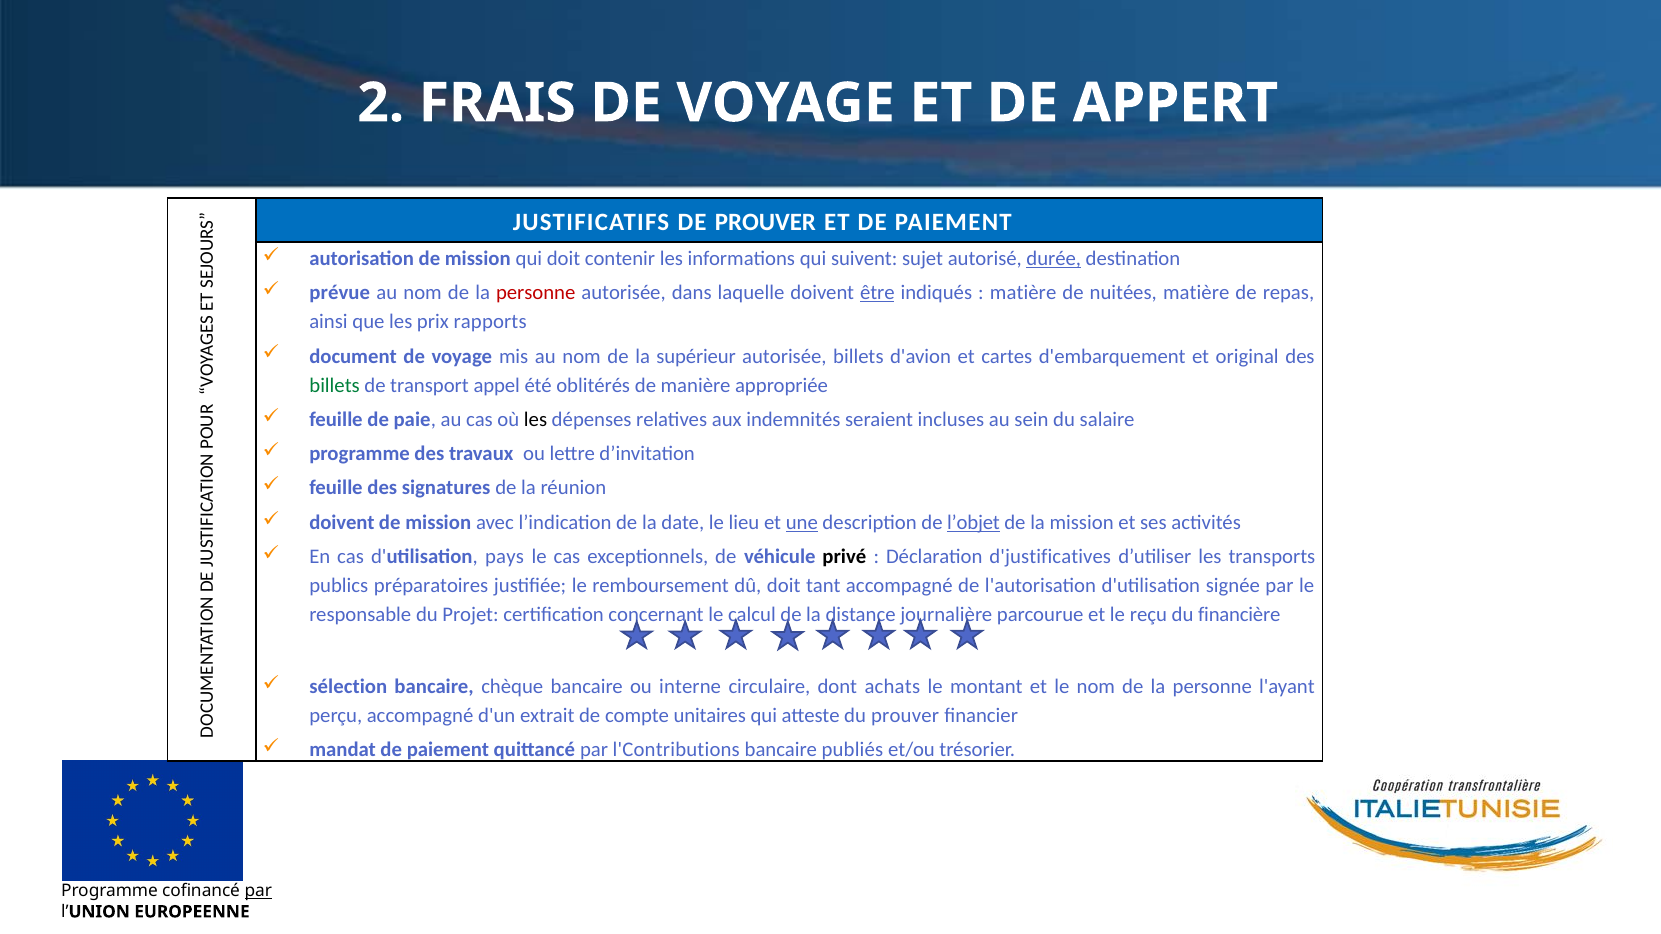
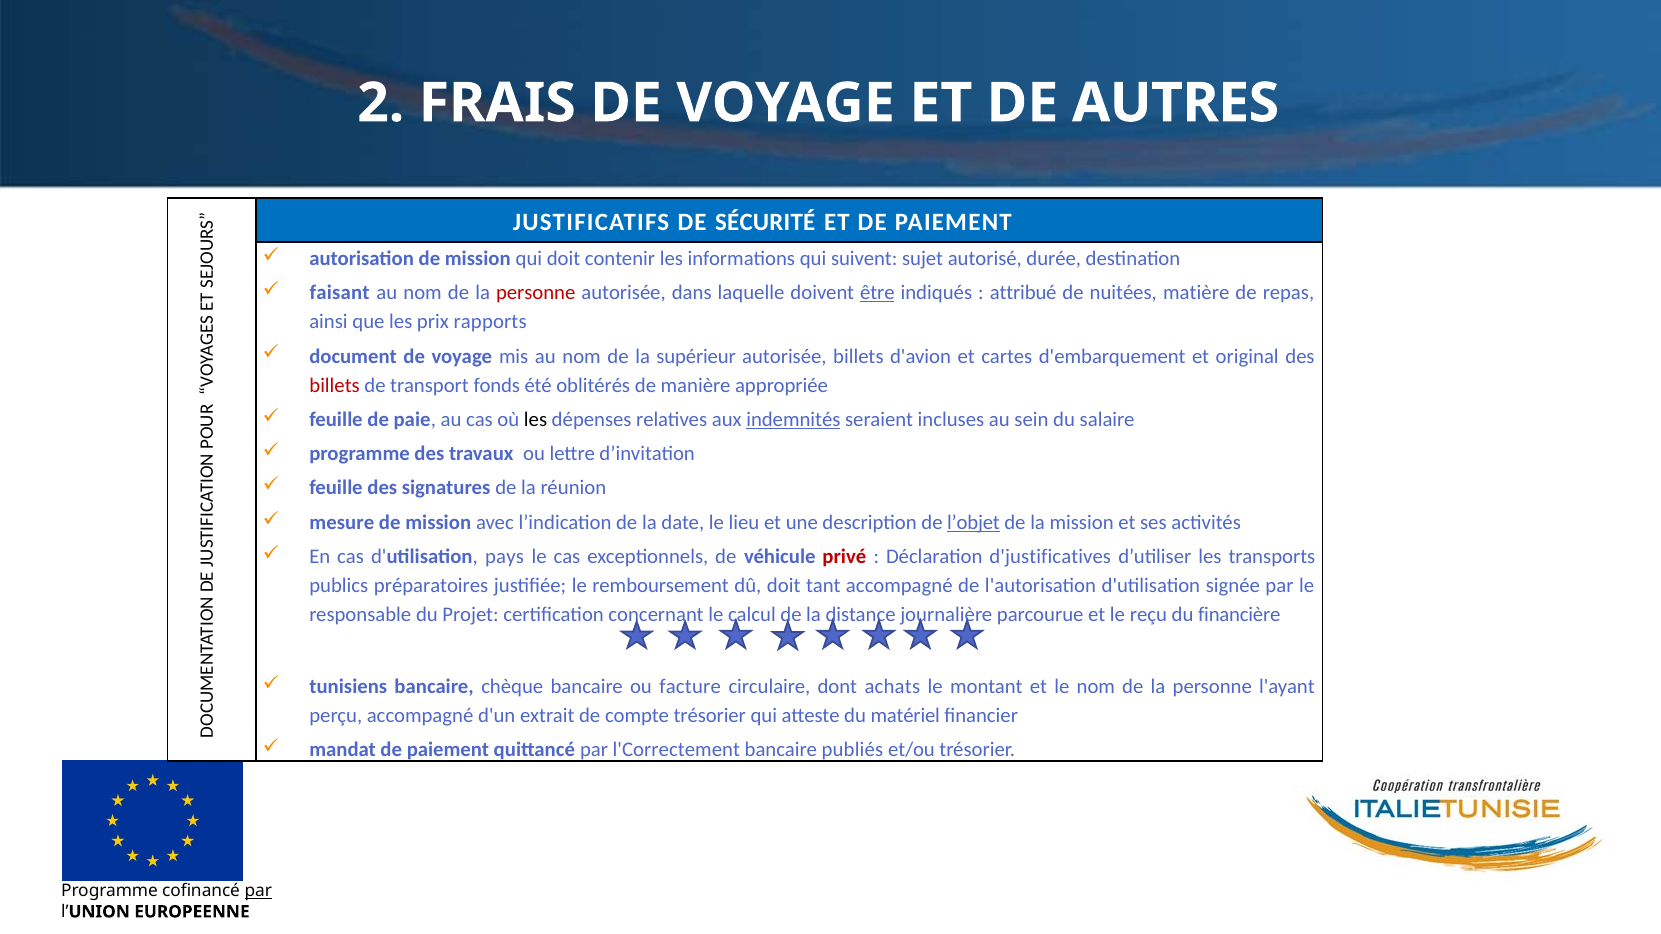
APPERT: APPERT -> AUTRES (1176, 103)
DE PROUVER: PROUVER -> SÉCURITÉ (765, 222)
durée underline: present -> none (1054, 259)
prévue: prévue -> faisant (340, 293)
matière: matière -> attribué (1023, 293)
billets colour: green -> red (335, 385)
appel: appel -> fonds (497, 385)
indemnités underline: none -> present (793, 420)
doivent: doivent -> mesure (342, 523)
une underline: present -> none (802, 523)
privé colour: black -> red (844, 557)
sélection: sélection -> tunisiens (348, 687)
interne: interne -> facture (690, 687)
compte unitaires: unitaires -> trésorier (710, 716)
du prouver: prouver -> matériel (905, 716)
l'Contributions: l'Contributions -> l'Correctement (676, 750)
